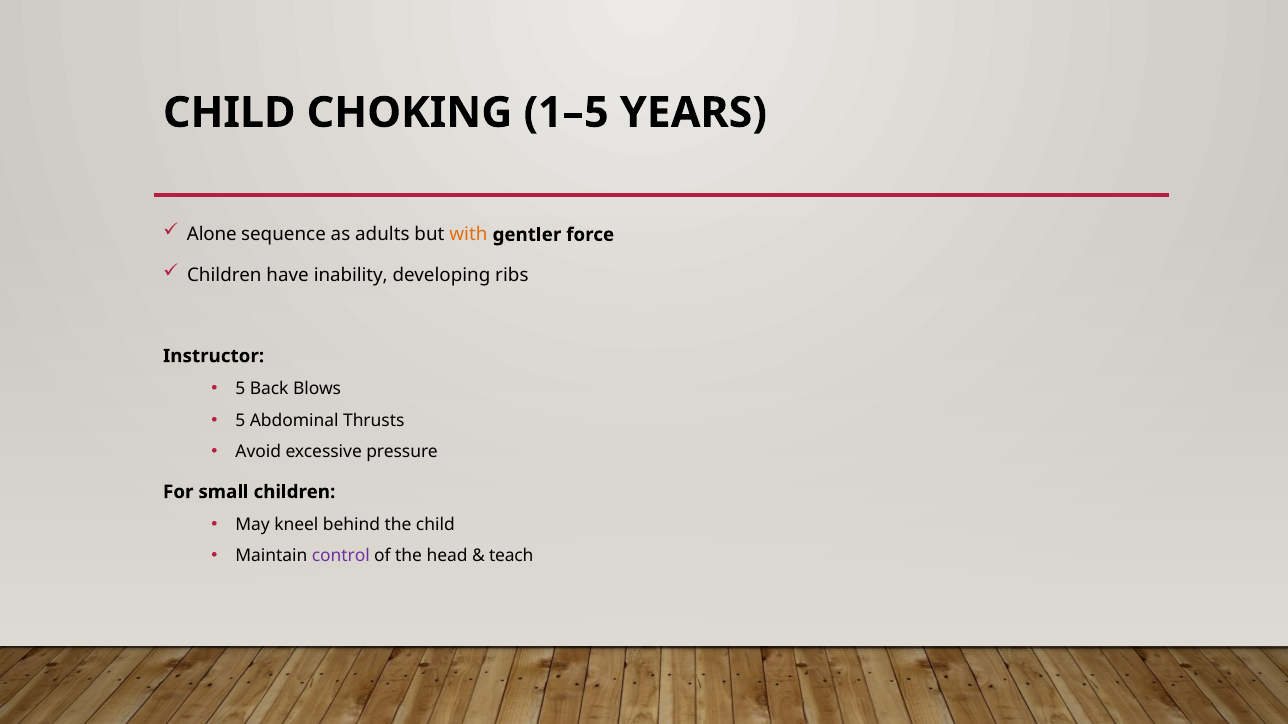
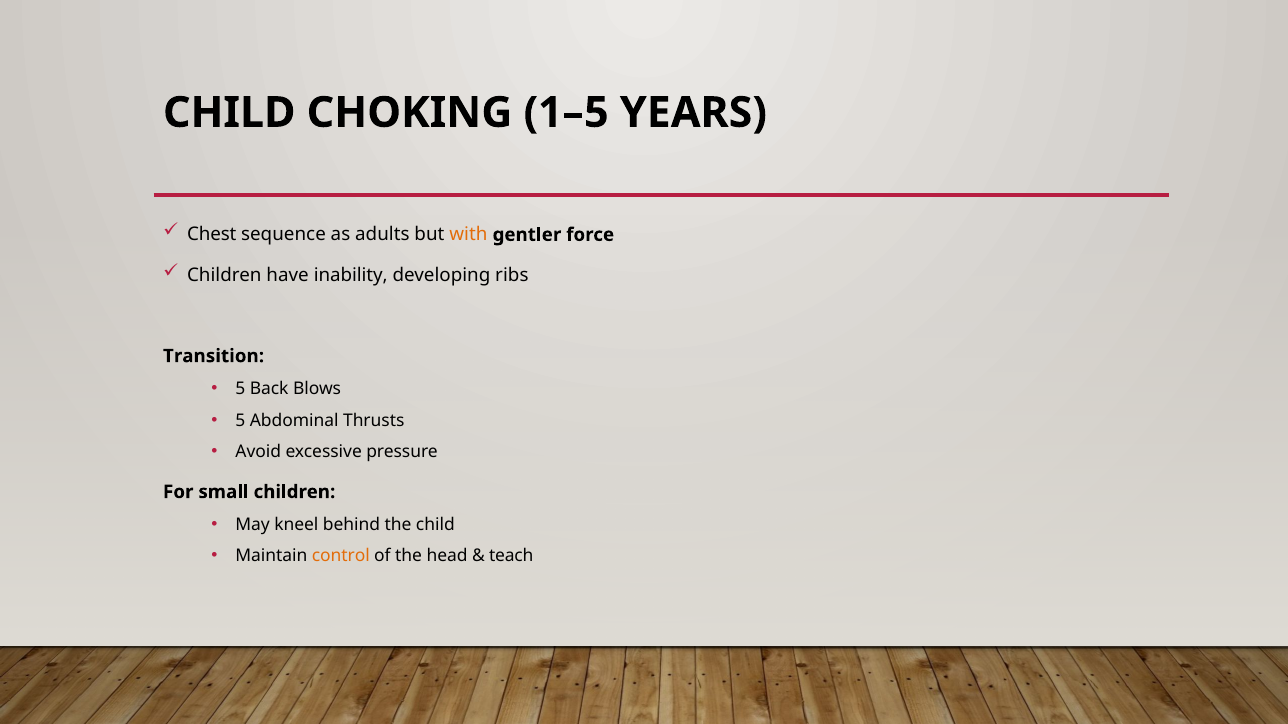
Alone: Alone -> Chest (212, 235)
Instructor: Instructor -> Transition (214, 356)
control colour: purple -> orange (341, 557)
